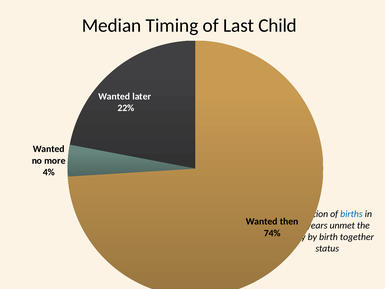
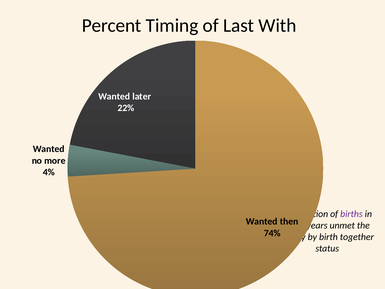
Median: Median -> Percent (112, 25)
Child: Child -> With (277, 25)
births colour: blue -> purple (351, 214)
